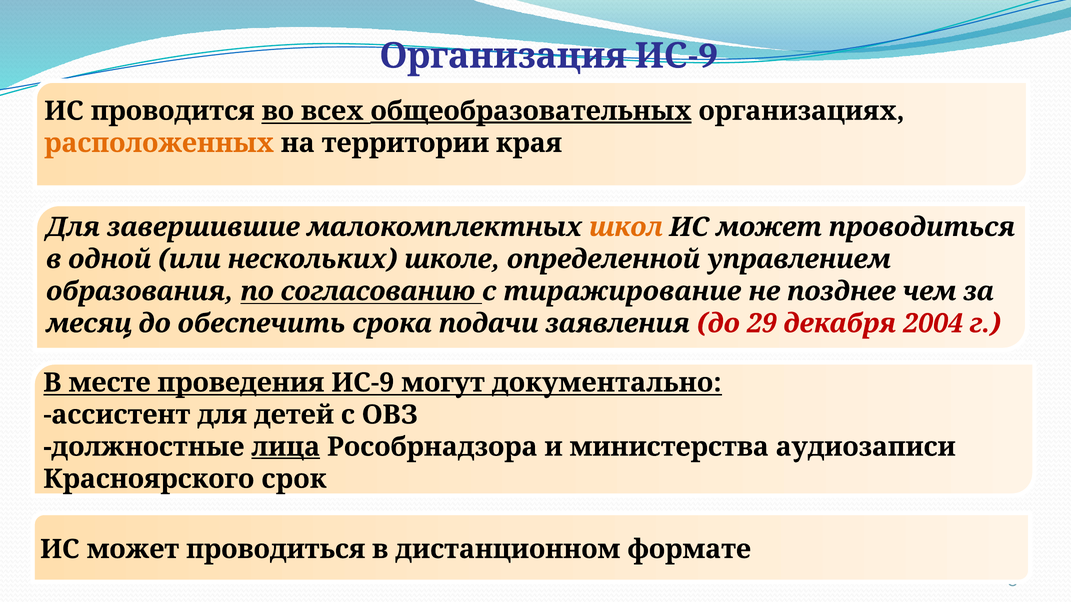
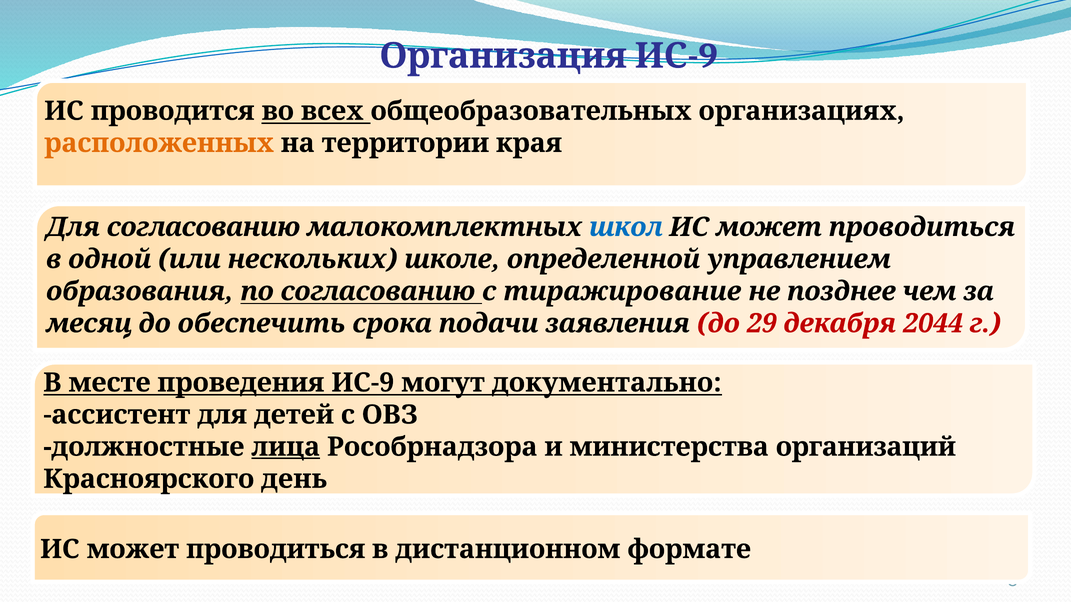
общеобразовательных underline: present -> none (531, 111)
Для завершившие: завершившие -> согласованию (204, 227)
школ colour: orange -> blue (626, 227)
2004: 2004 -> 2044 (933, 324)
аудиозаписи: аудиозаписи -> организаций (866, 447)
срок: срок -> день (294, 479)
